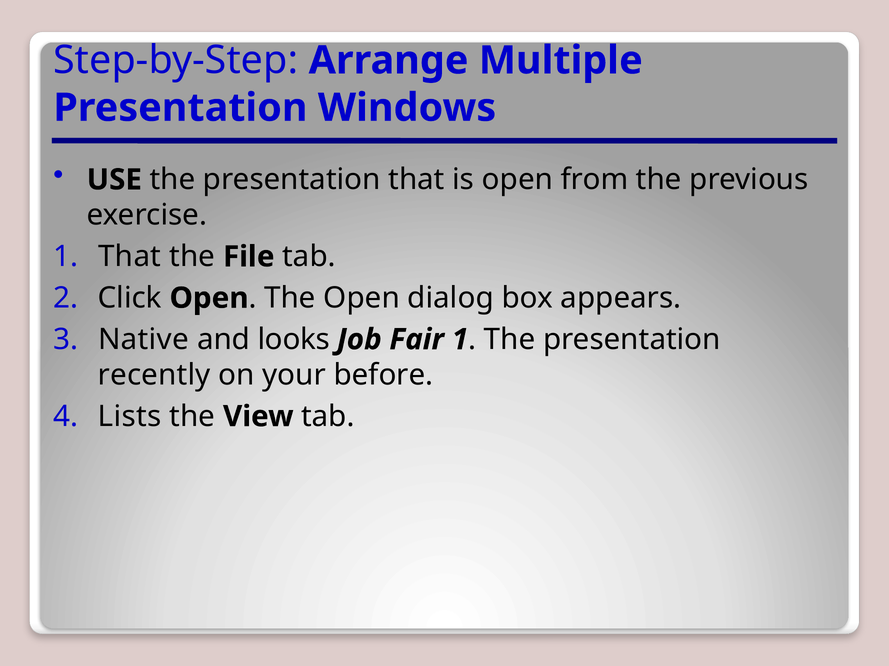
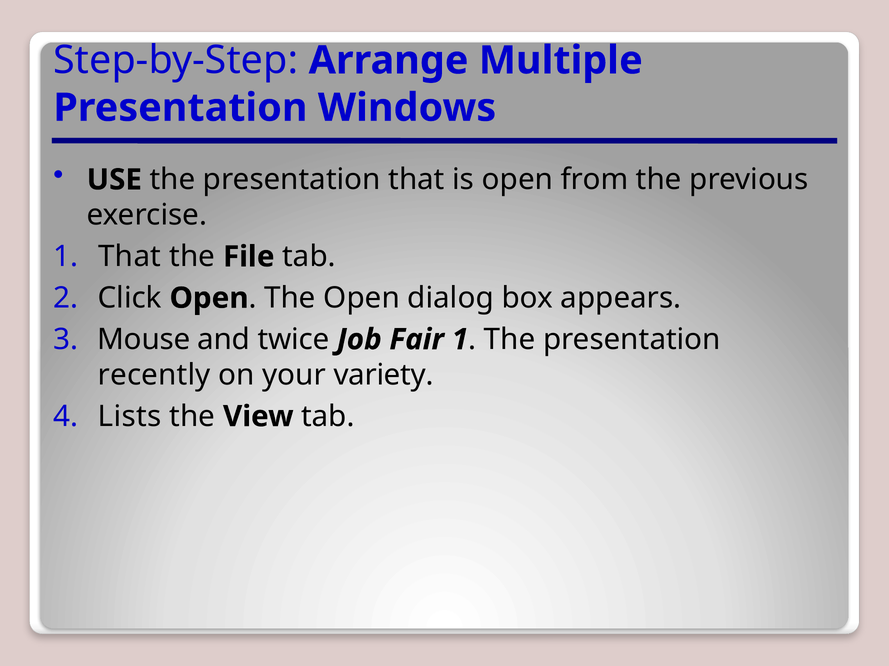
Native: Native -> Mouse (144, 340)
looks: looks -> twice (294, 340)
before: before -> variety (384, 375)
